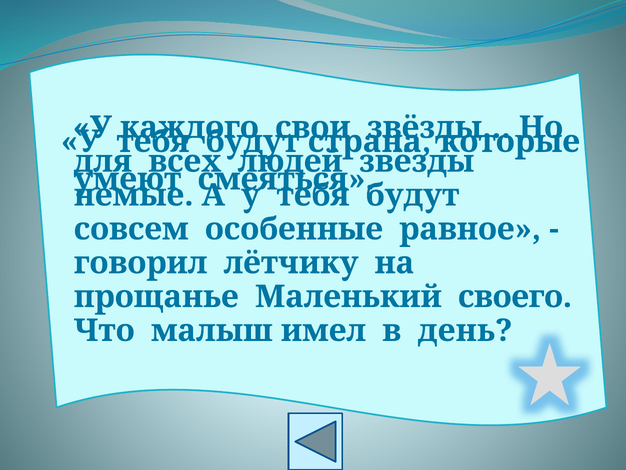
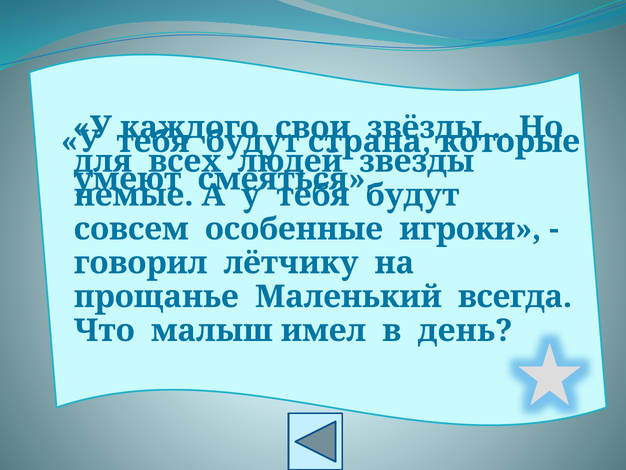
равное: равное -> игроки (470, 229)
своего: своего -> всегда (515, 296)
